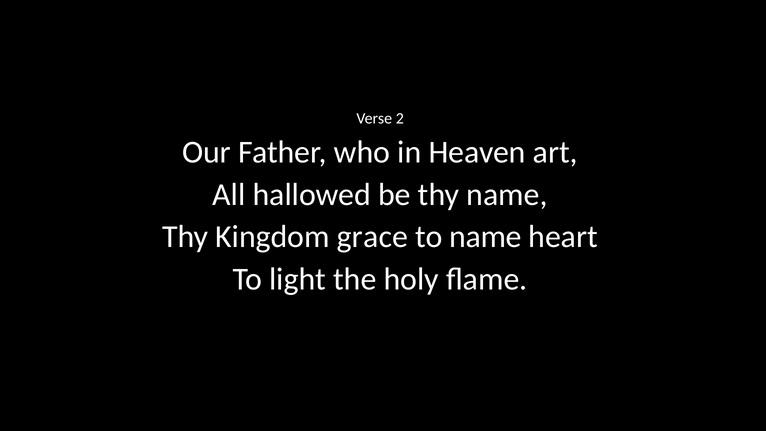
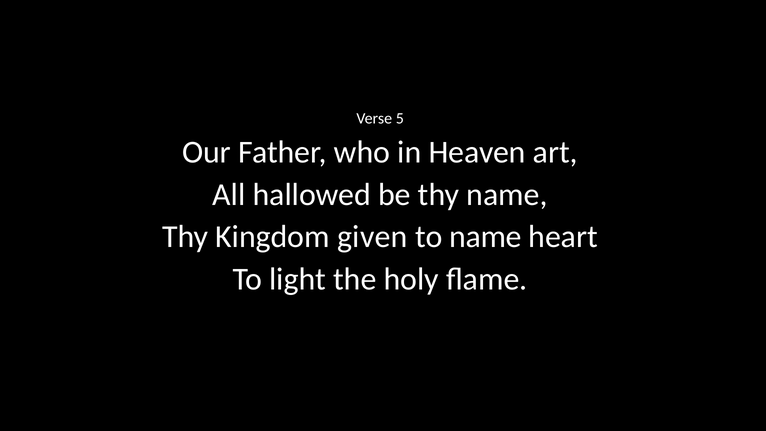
2: 2 -> 5 (400, 118)
grace: grace -> given (372, 237)
